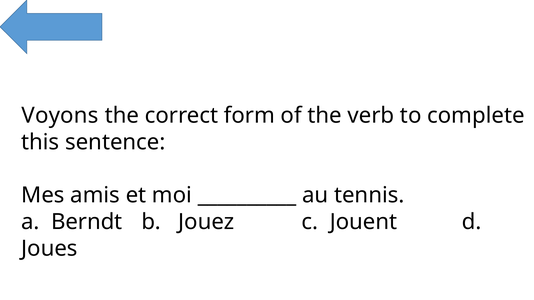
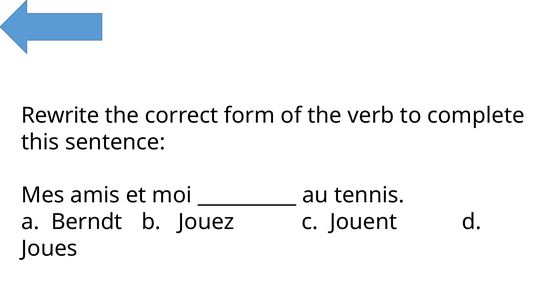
Voyons: Voyons -> Rewrite (60, 115)
